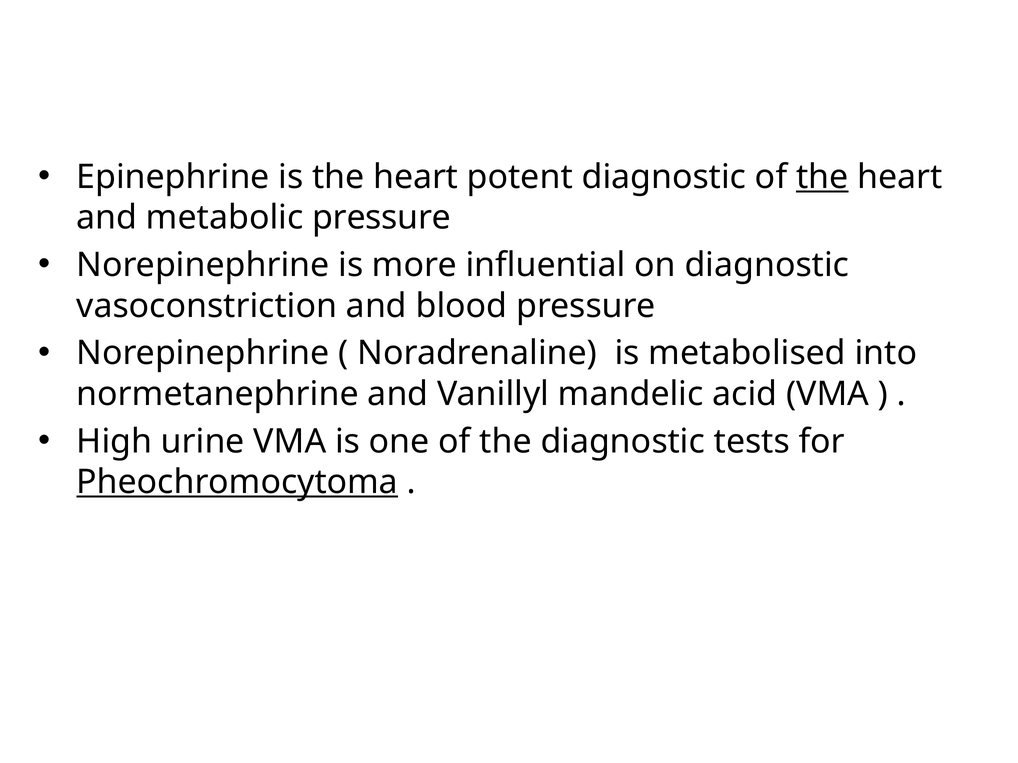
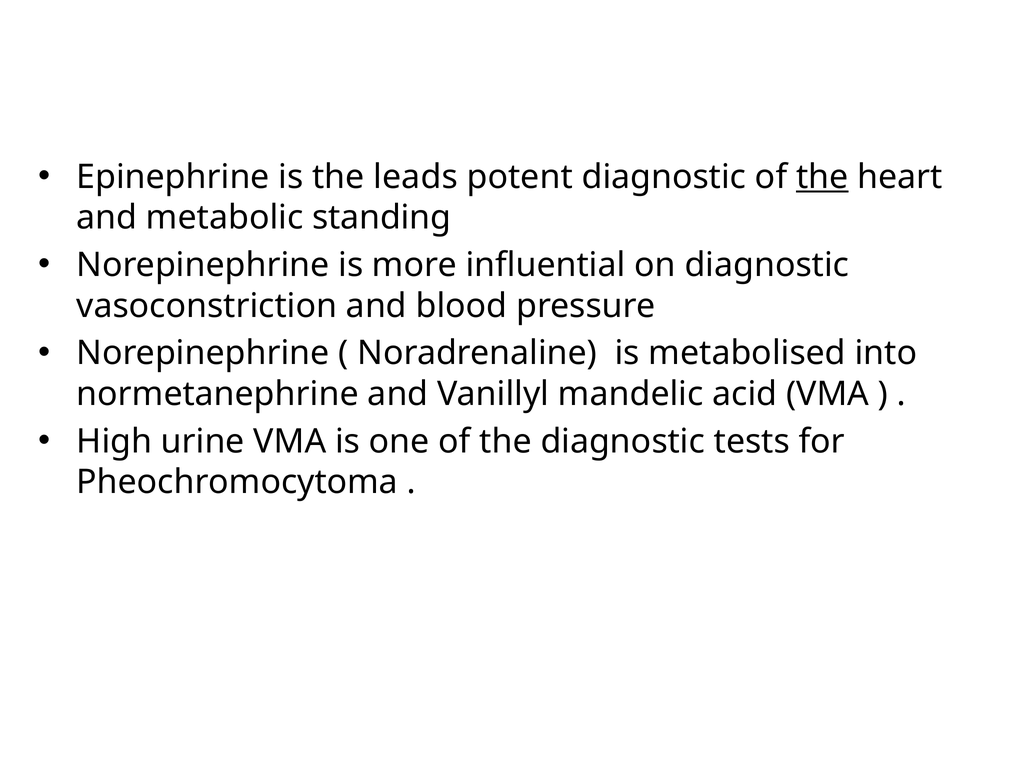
is the heart: heart -> leads (416, 177)
metabolic pressure: pressure -> standing (382, 218)
Pheochromocytoma underline: present -> none (237, 482)
